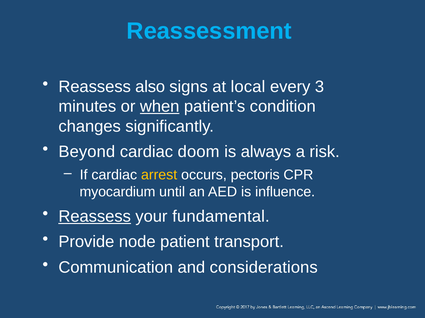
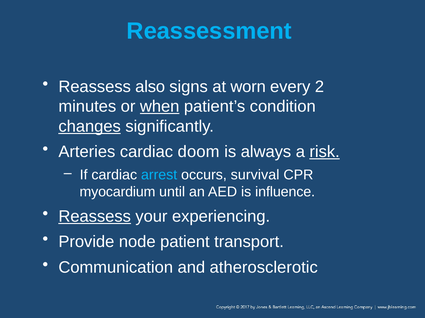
local: local -> worn (248, 87)
3: 3 -> 2 (320, 87)
changes underline: none -> present (90, 127)
Beyond: Beyond -> Arteries (87, 152)
risk underline: none -> present (325, 152)
arrest colour: yellow -> light blue (159, 175)
pectoris: pectoris -> survival (255, 175)
fundamental: fundamental -> experiencing (221, 217)
considerations: considerations -> atherosclerotic (264, 268)
